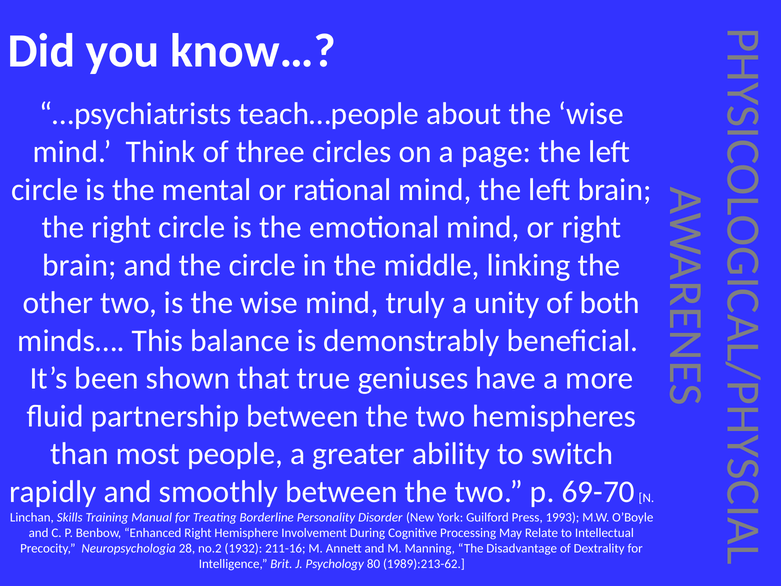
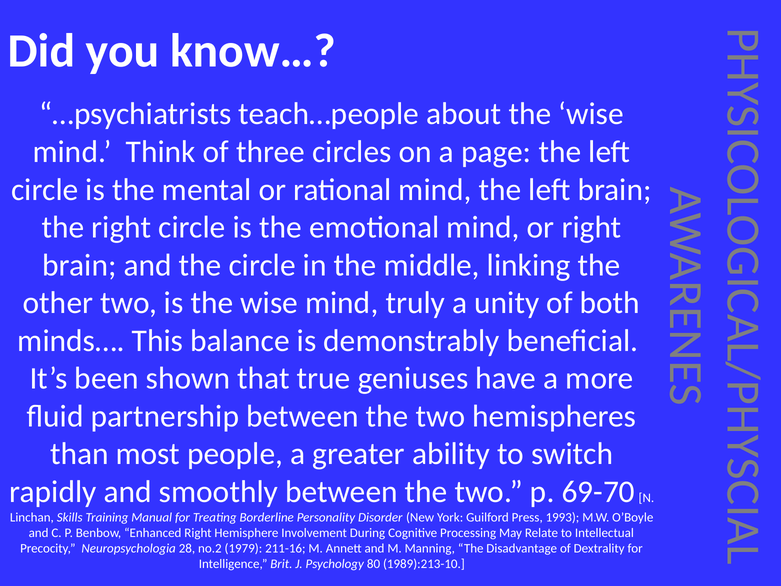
1932: 1932 -> 1979 (243, 548)
1989):213-62: 1989):213-62 -> 1989):213-10 (424, 564)
